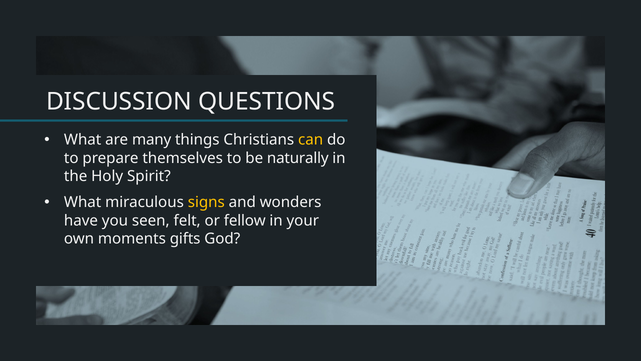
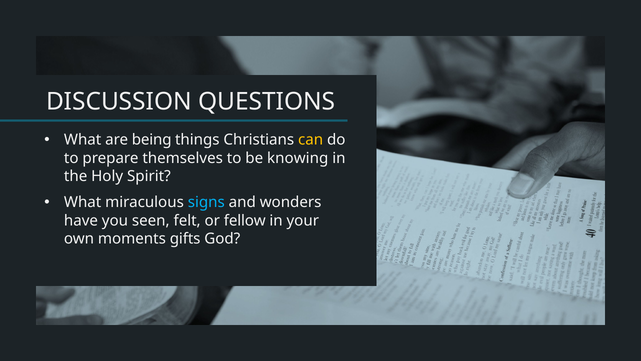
many: many -> being (152, 140)
naturally: naturally -> knowing (298, 158)
signs colour: yellow -> light blue (206, 202)
